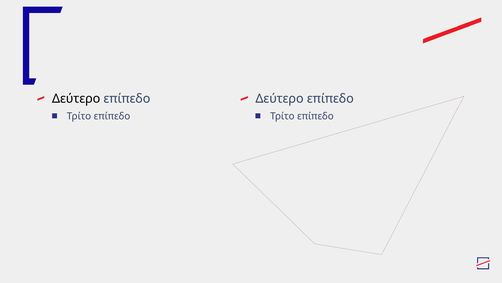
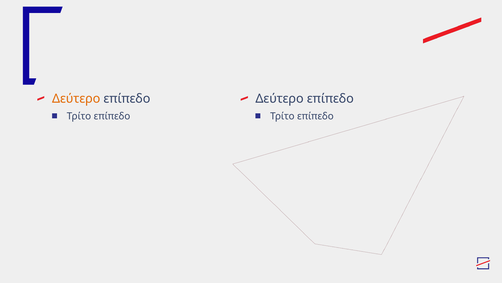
Δεύτερο colour: black -> orange (76, 99)
